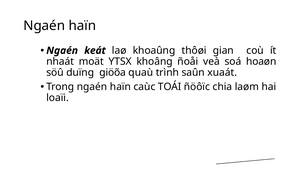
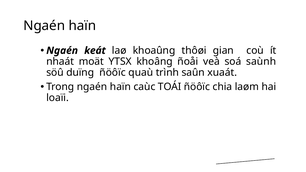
hoaøn: hoaøn -> saùnh (261, 62)
duïng giöõa: giöõa -> ñöôïc (113, 73)
